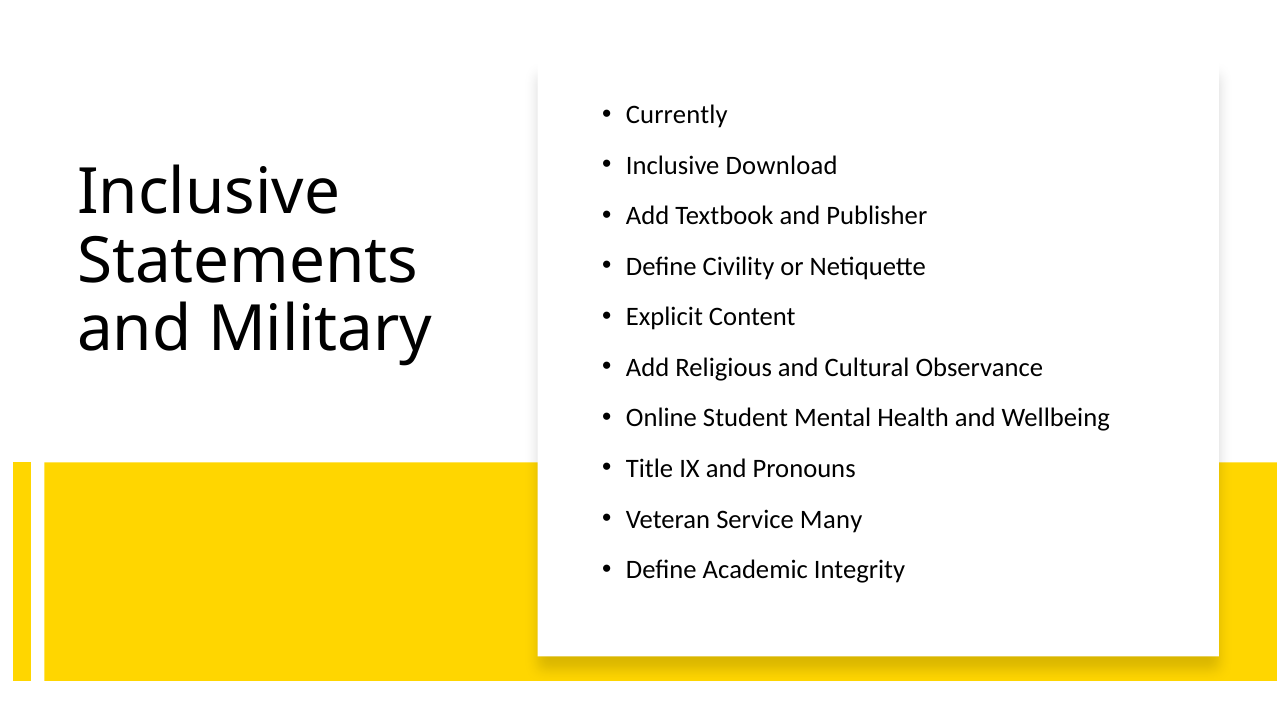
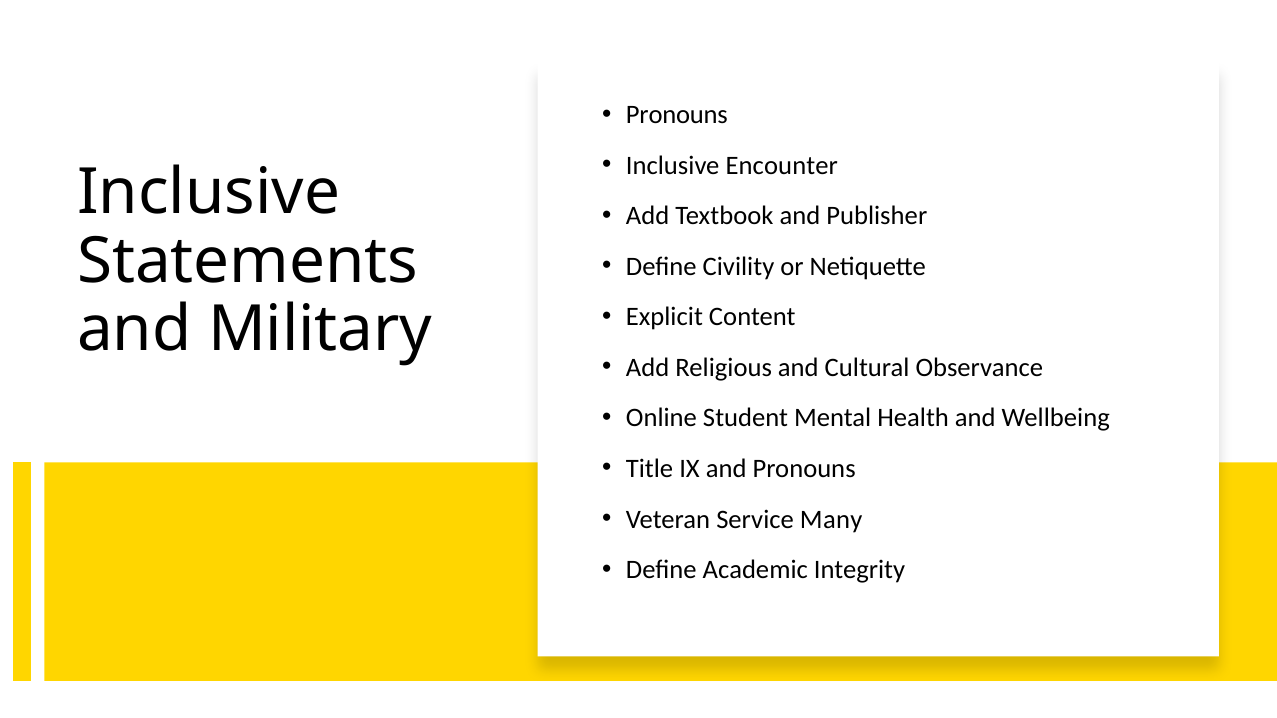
Currently: Currently -> Pronouns (677, 115)
Download: Download -> Encounter (782, 165)
